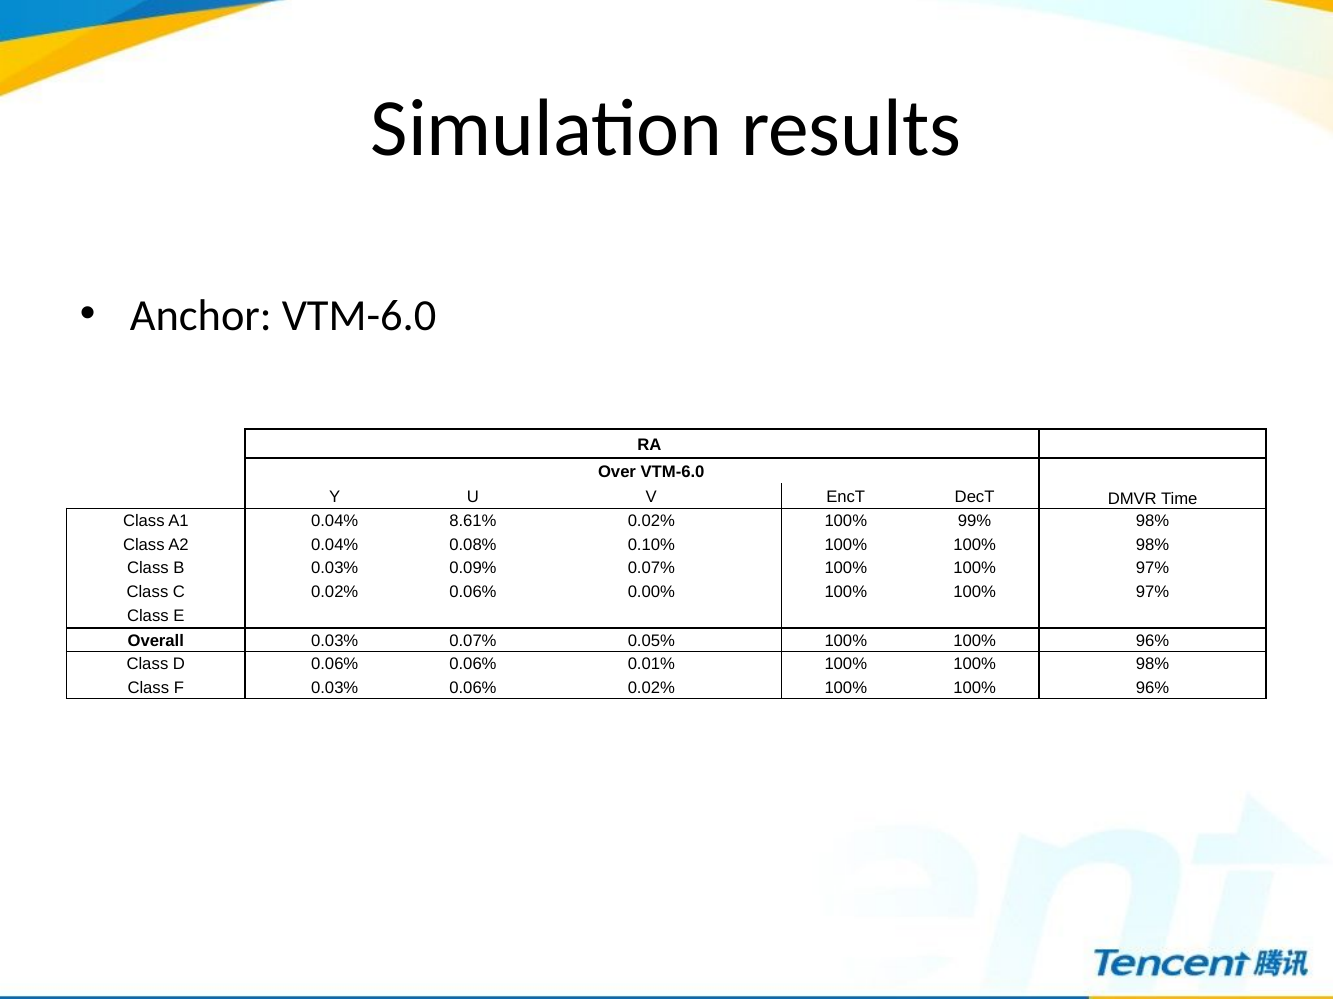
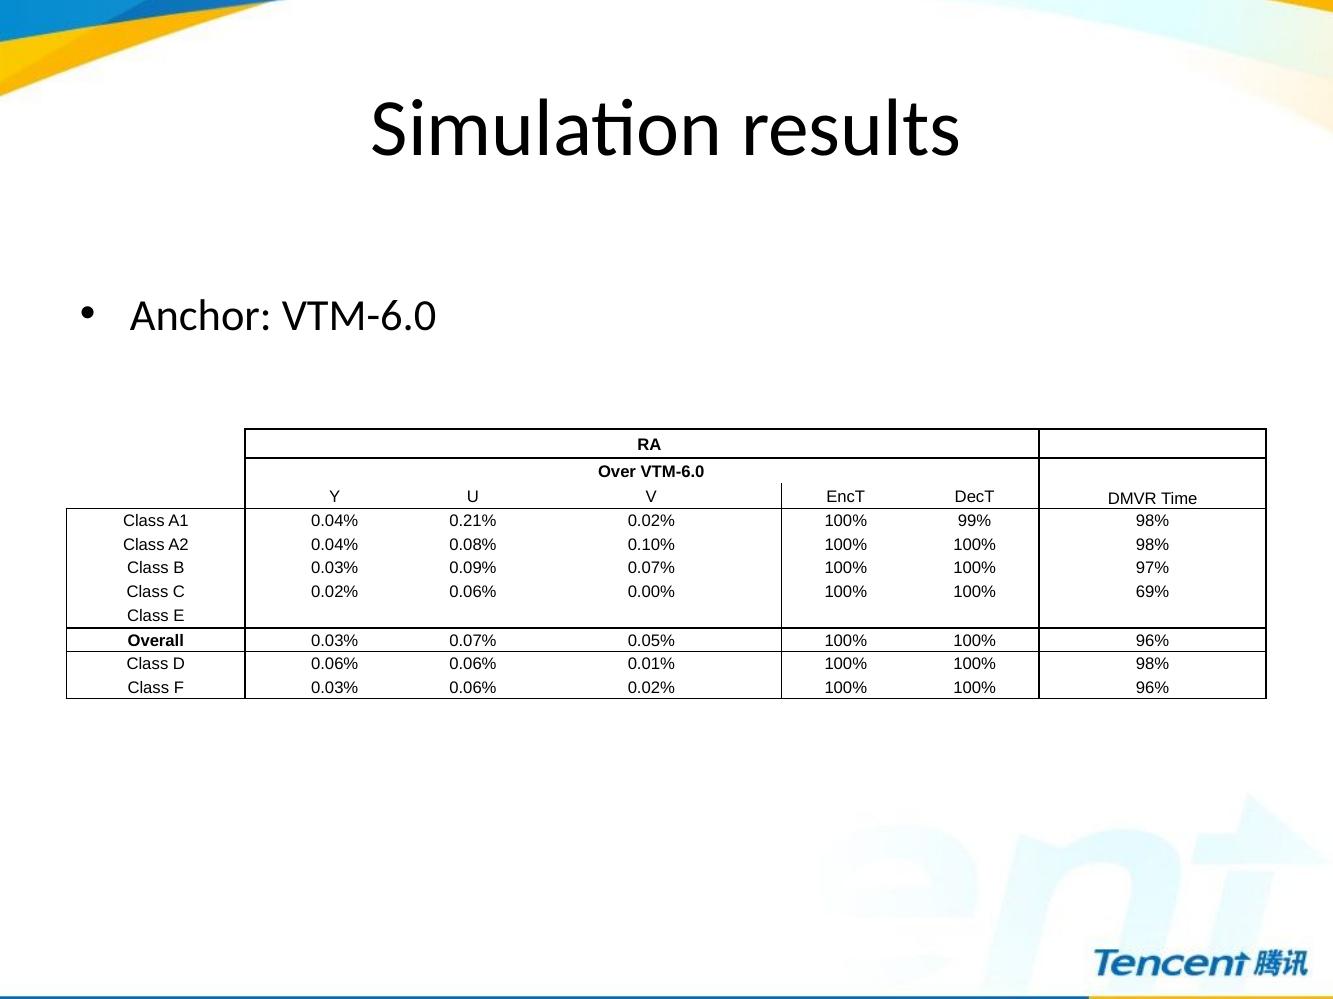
8.61%: 8.61% -> 0.21% (473, 522)
0.00% 100% 100% 97%: 97% -> 69% (1153, 592)
